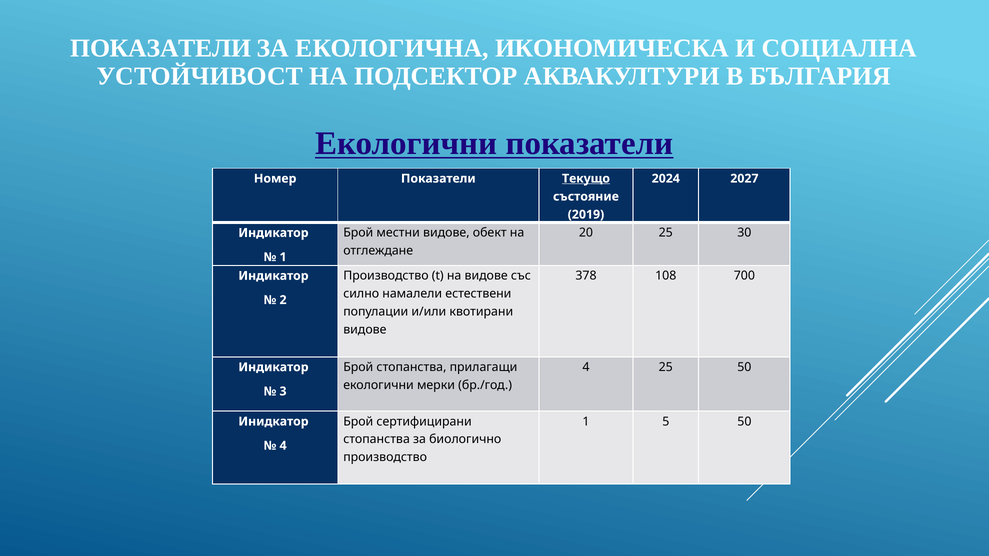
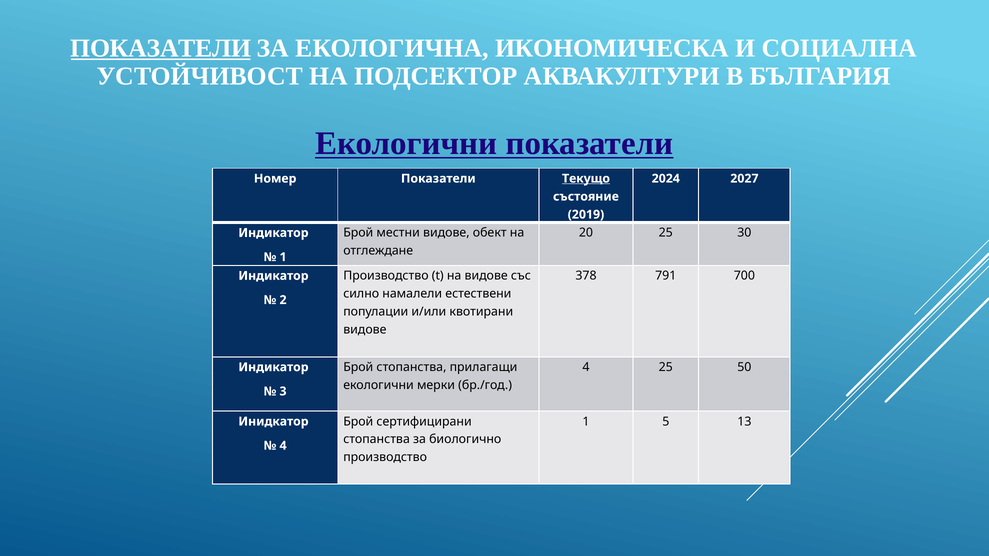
ПОКАЗАТЕЛИ underline: none -> present (161, 48)
108: 108 -> 791 (666, 276)
5 50: 50 -> 13 (744, 422)
